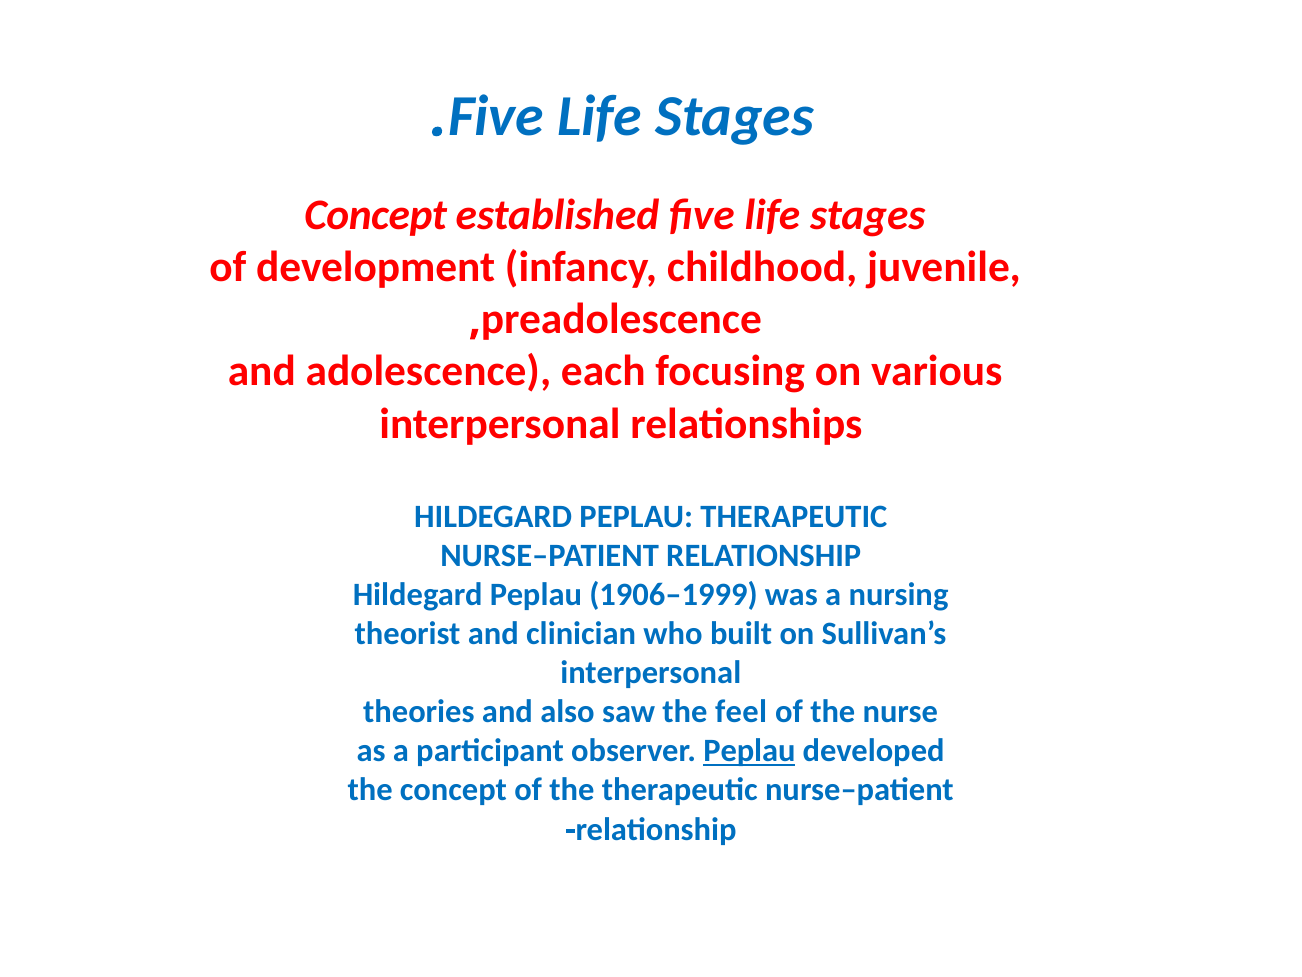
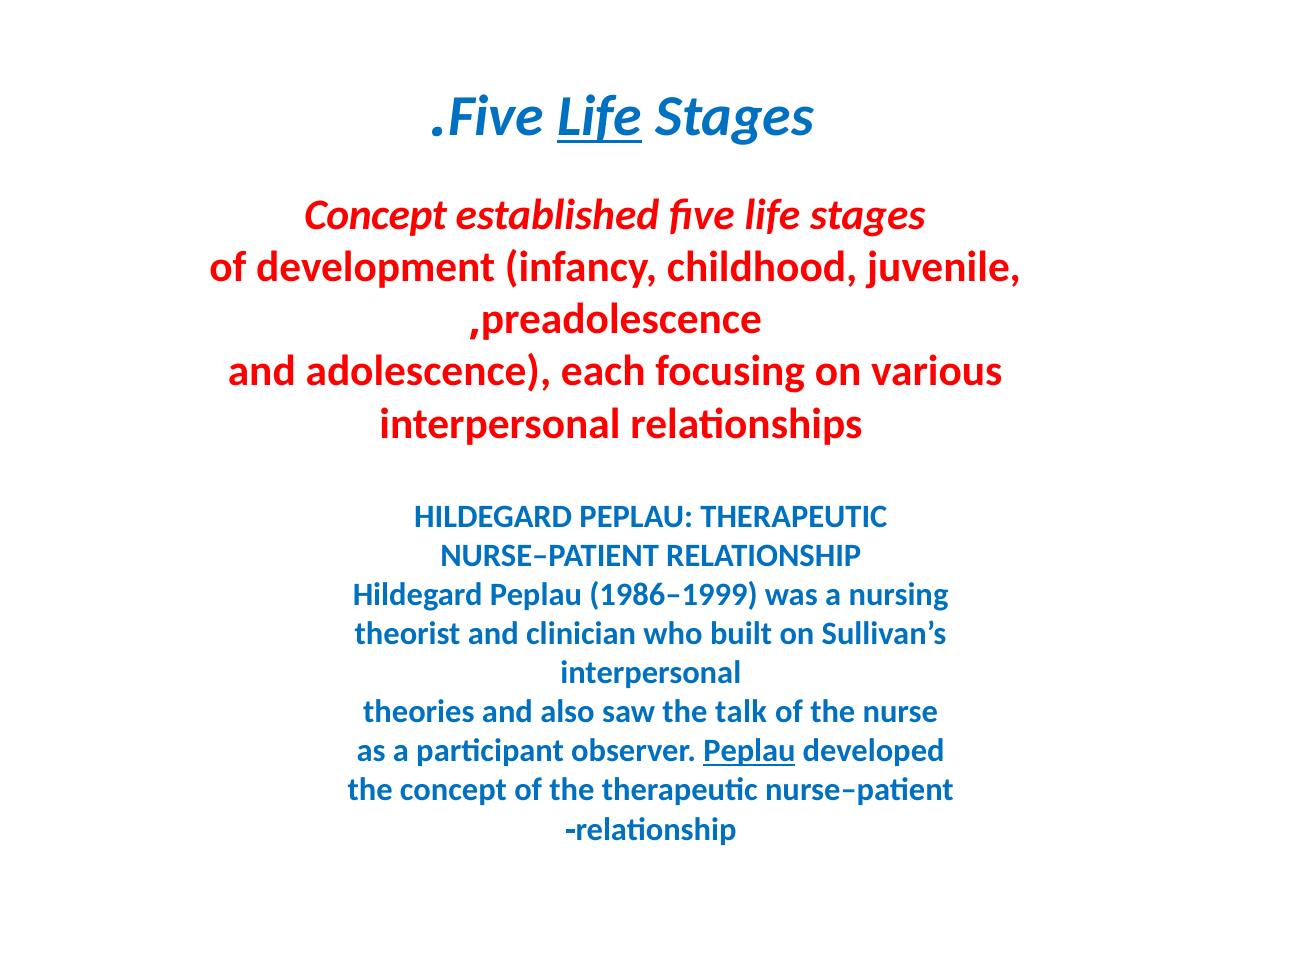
Life underline: none -> present (600, 116)
1906–1999: 1906–1999 -> 1986–1999 (673, 595)
feel: feel -> talk (741, 712)
